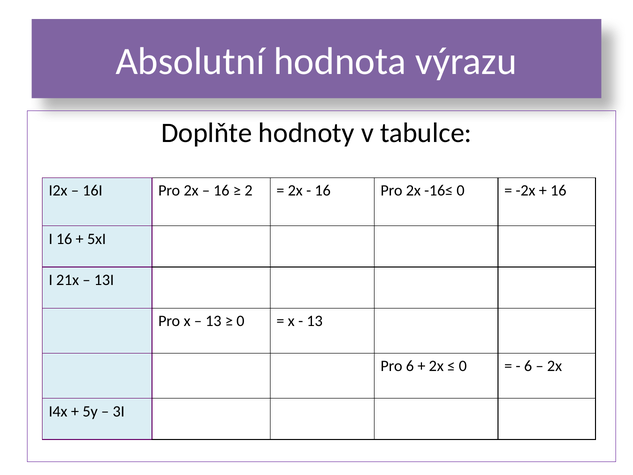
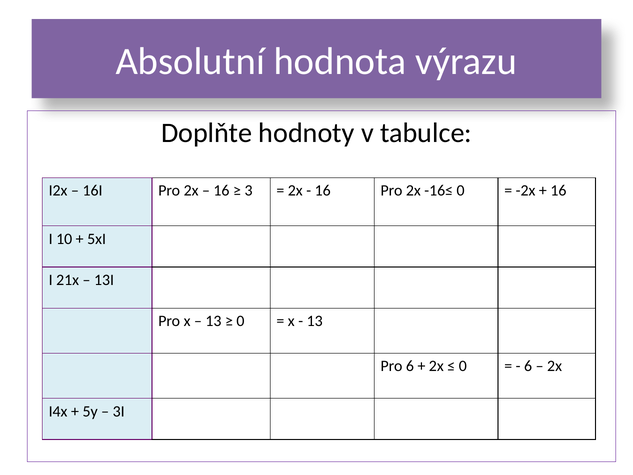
2: 2 -> 3 (249, 191)
I 16: 16 -> 10 (64, 239)
